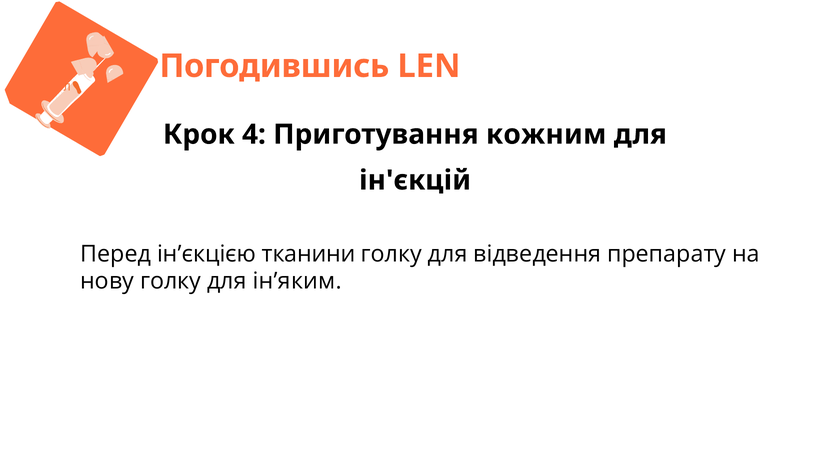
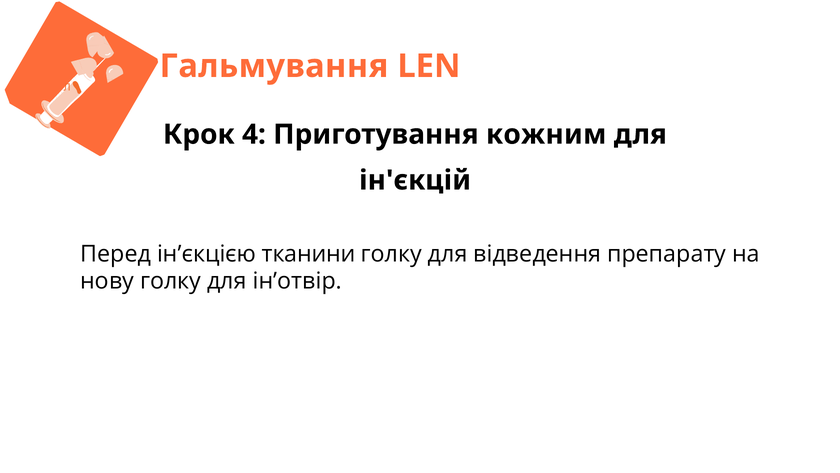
Погодившись: Погодившись -> Гальмування (274, 66)
ін’яким: ін’яким -> ін’отвір (297, 281)
